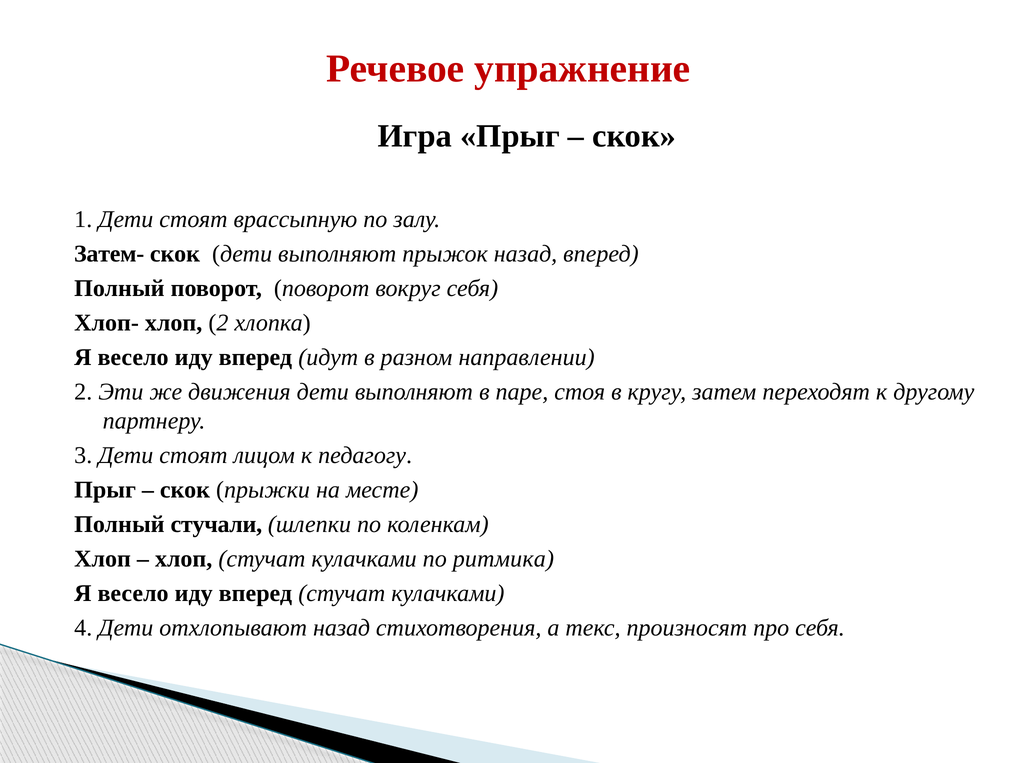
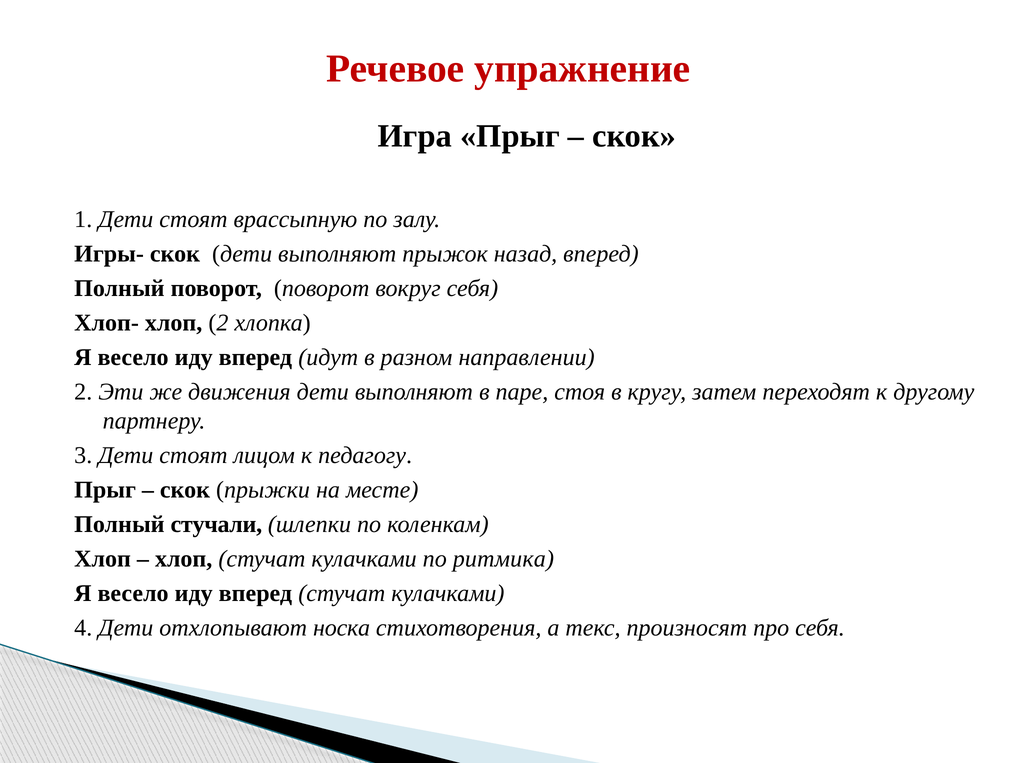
Затем-: Затем- -> Игры- (109, 254)
отхлопывают назад: назад -> носка (342, 627)
